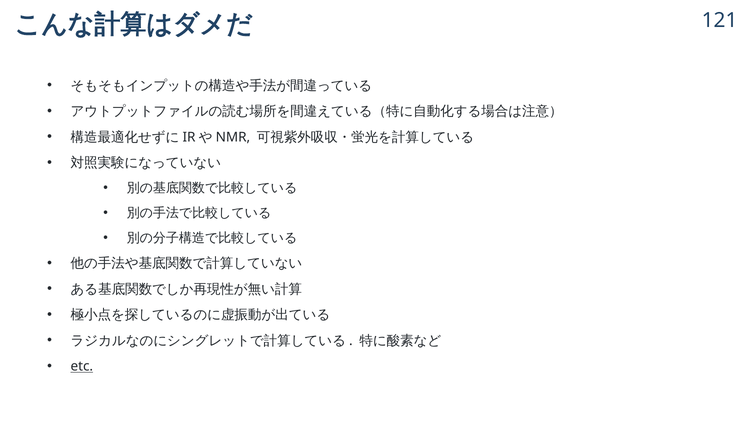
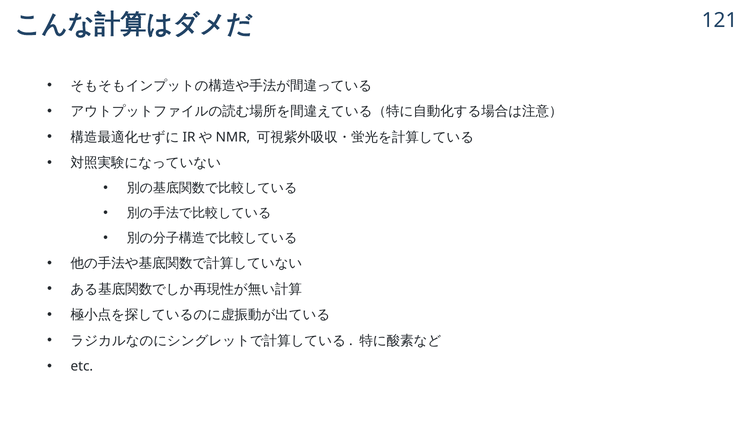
etc underline: present -> none (82, 367)
